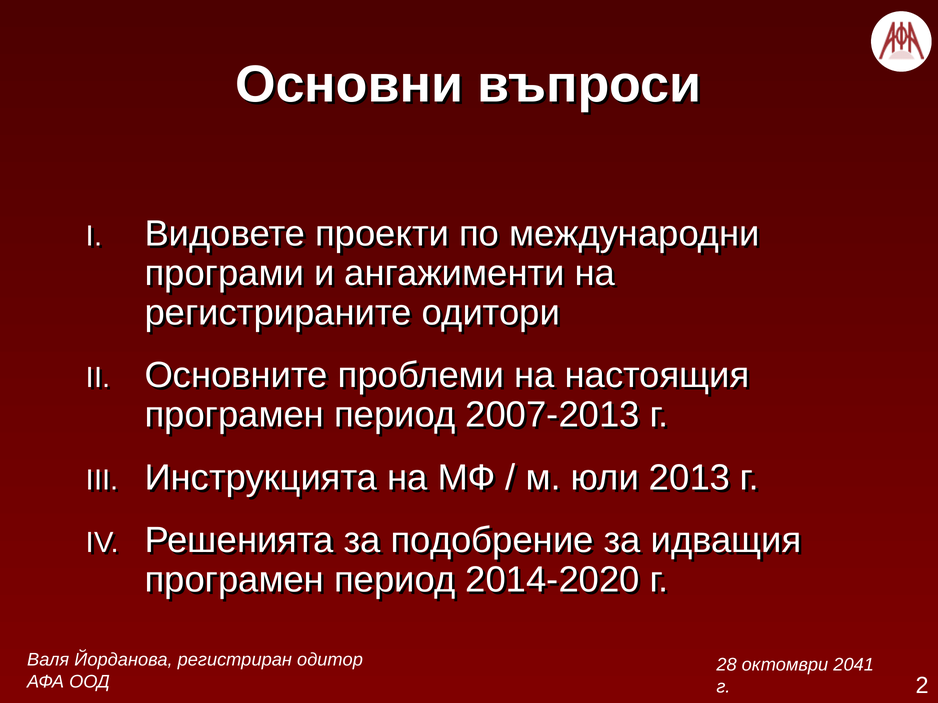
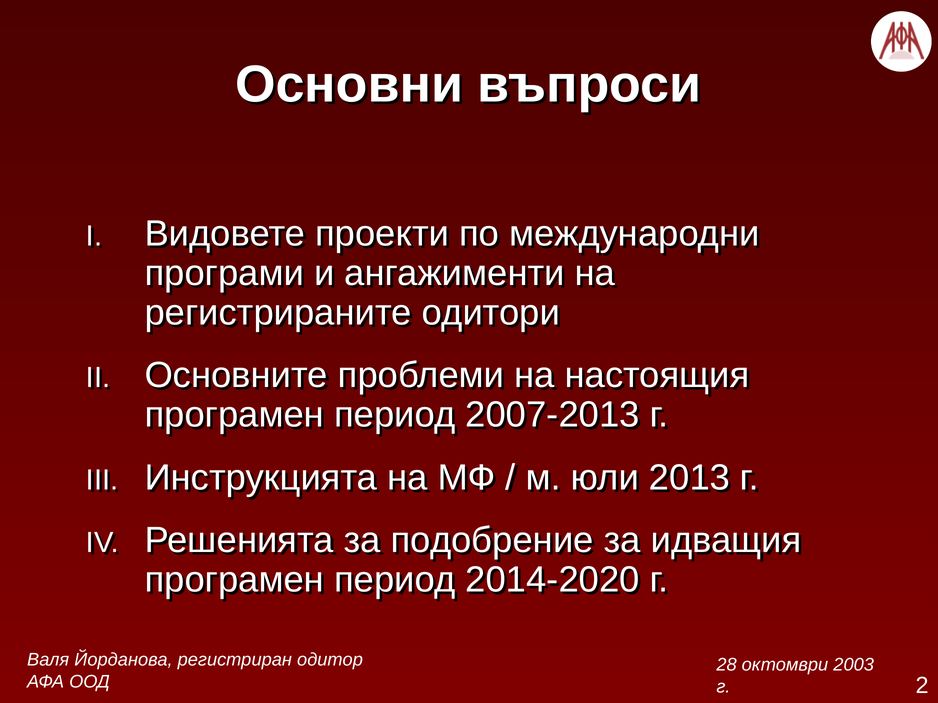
2041: 2041 -> 2003 (854, 665)
